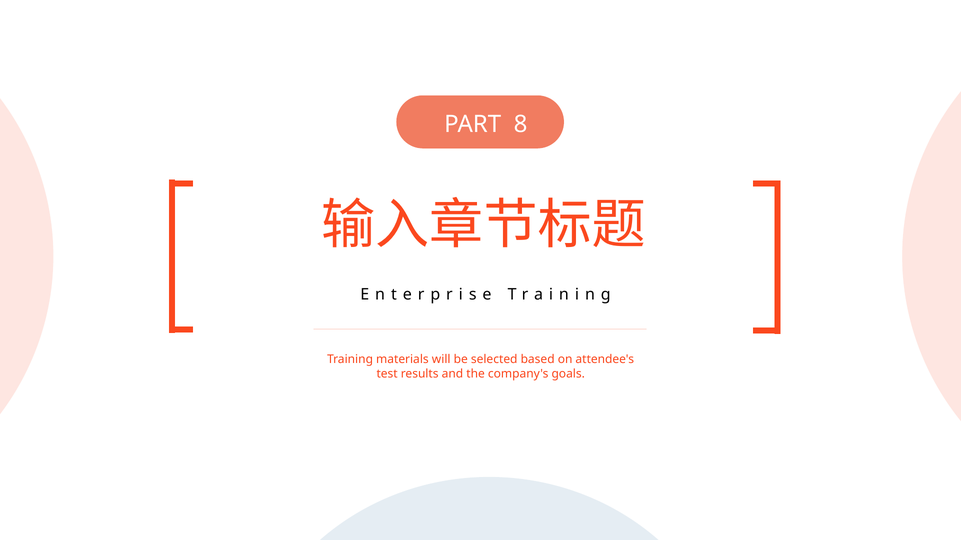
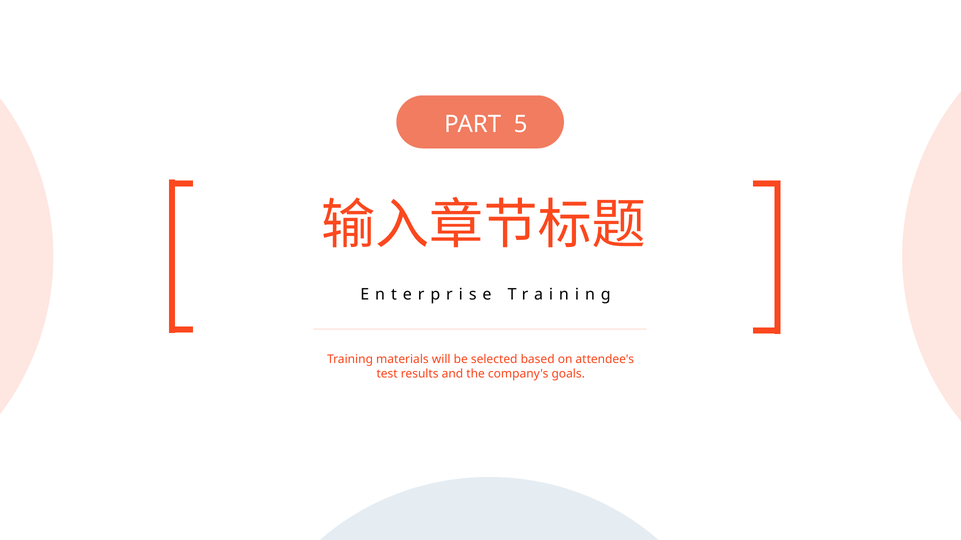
8: 8 -> 5 (521, 125)
